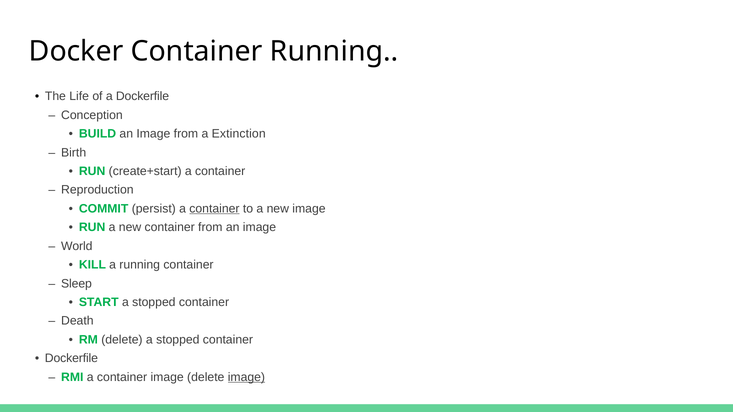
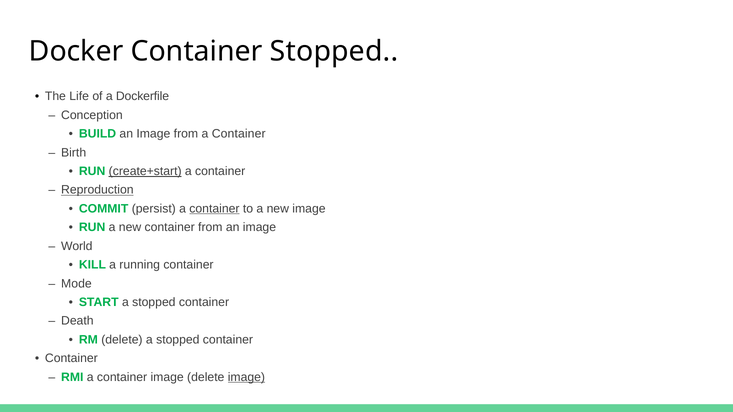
Container Running: Running -> Stopped (334, 52)
from a Extinction: Extinction -> Container (239, 134)
create+start underline: none -> present (145, 171)
Reproduction underline: none -> present (97, 190)
Sleep: Sleep -> Mode (76, 284)
Dockerfile: Dockerfile -> Container (71, 359)
